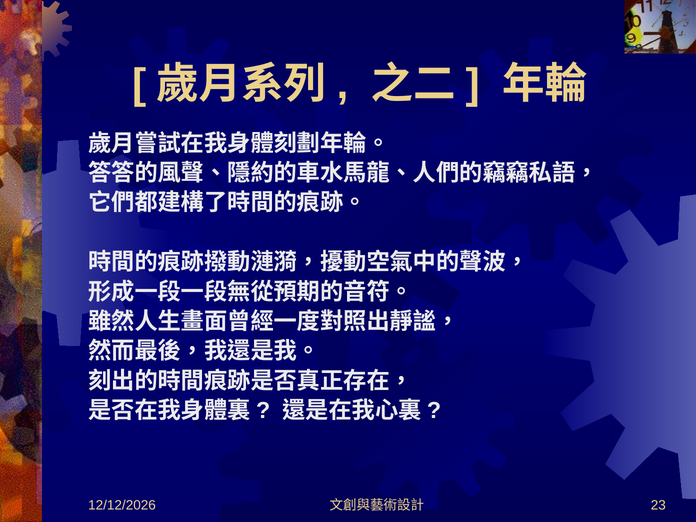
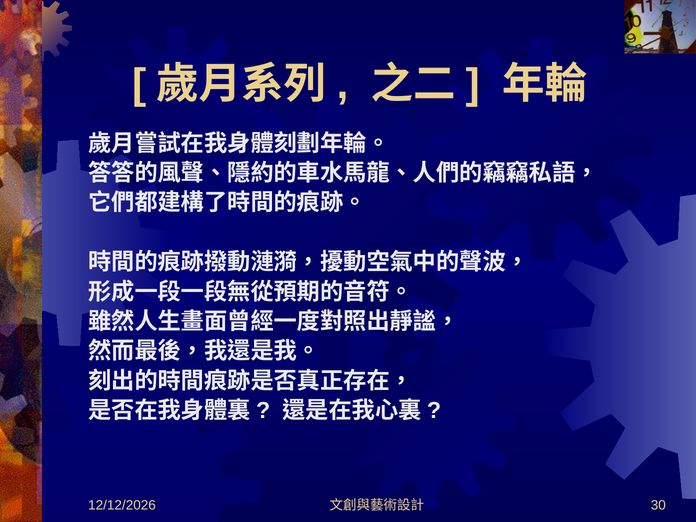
23: 23 -> 30 (658, 506)
